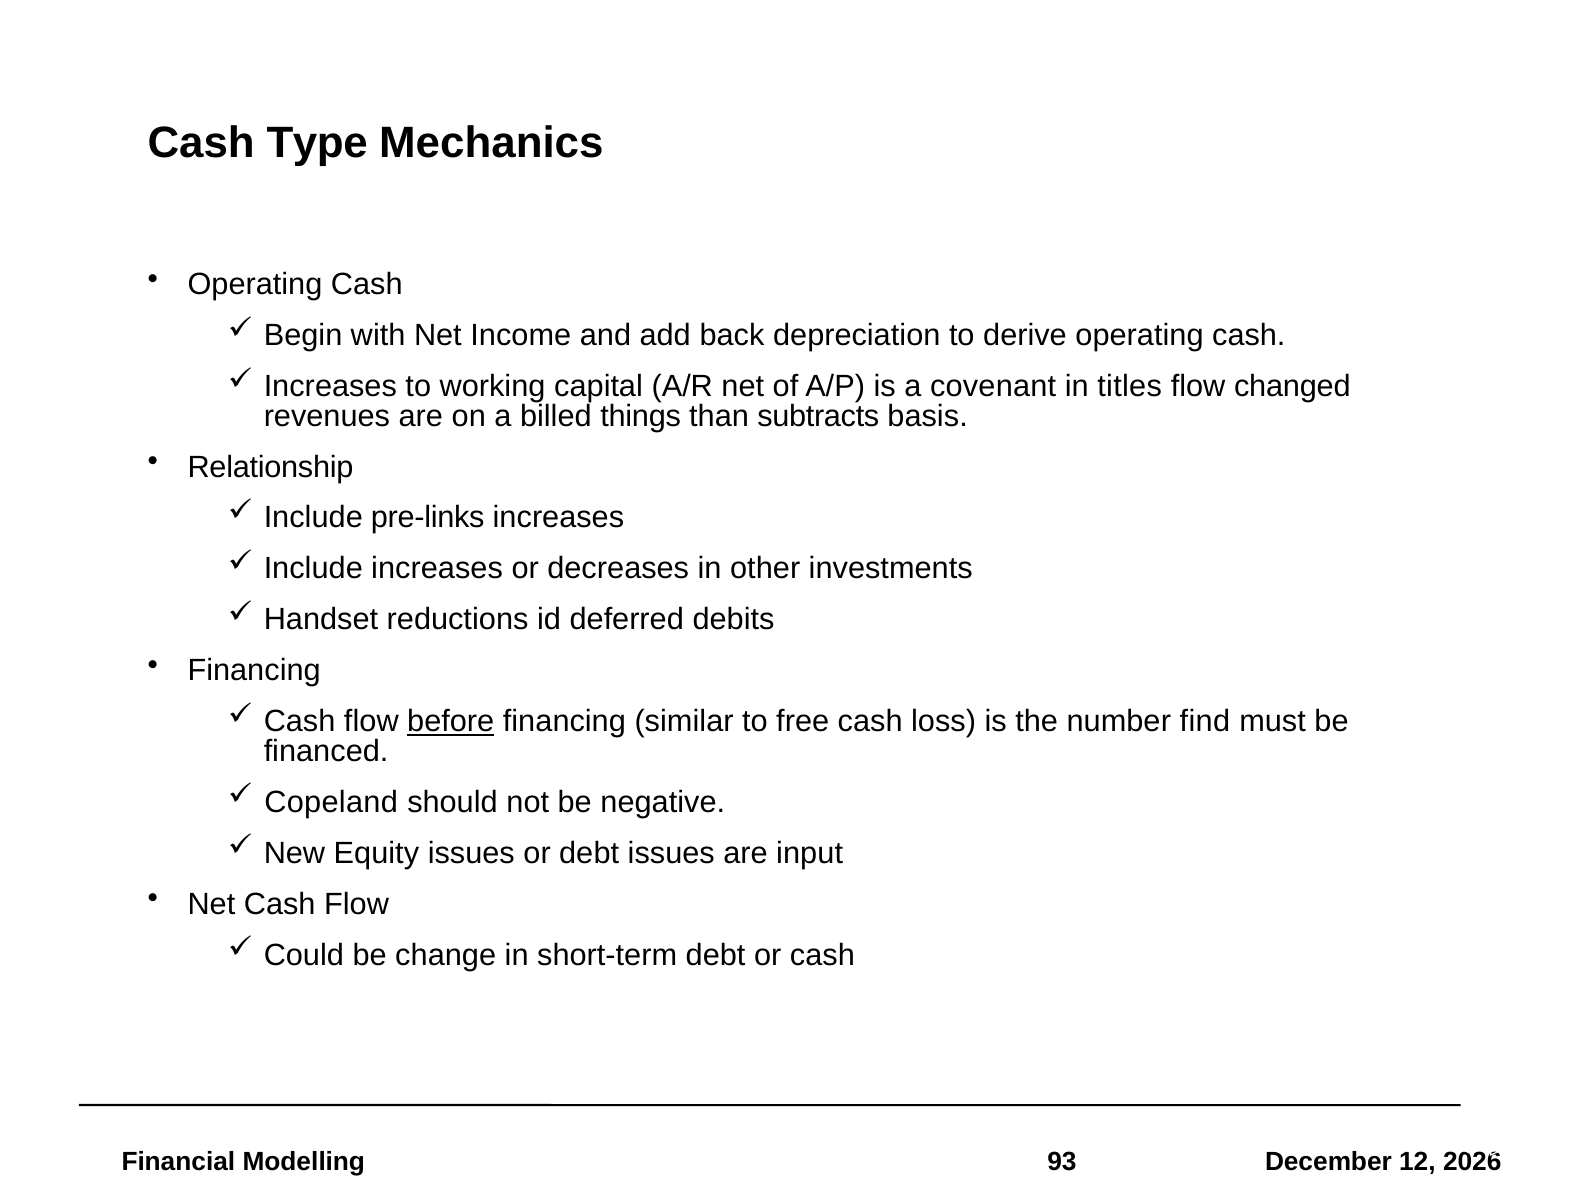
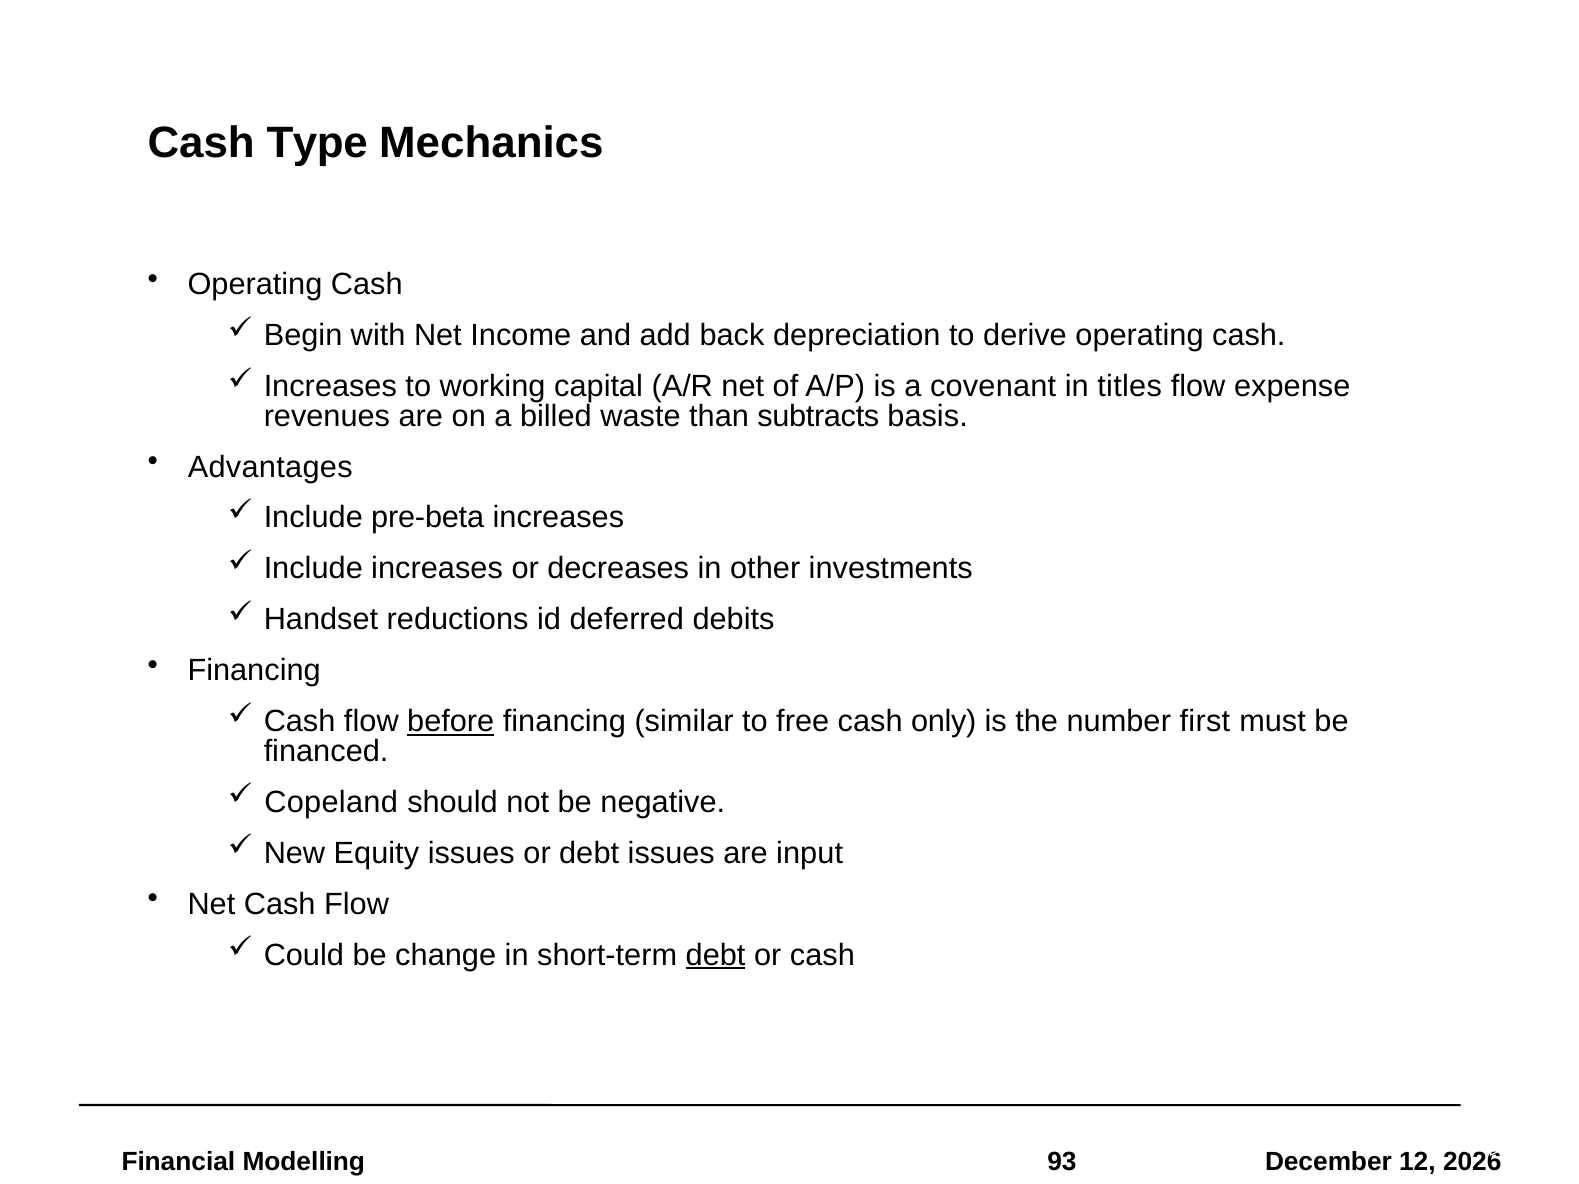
changed: changed -> expense (1292, 387)
things: things -> waste (641, 416)
Relationship: Relationship -> Advantages (270, 467)
pre-links: pre-links -> pre-beta (428, 518)
loss: loss -> only (944, 722)
find: find -> first (1205, 722)
debt underline: none -> present (716, 955)
